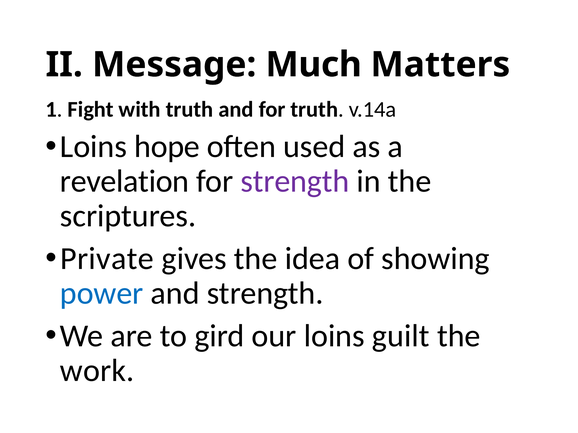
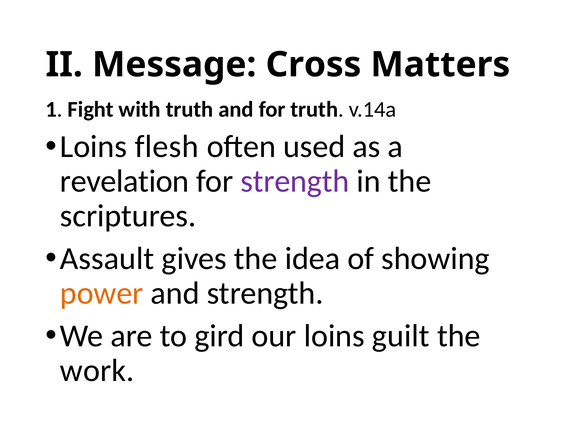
Much: Much -> Cross (313, 65)
hope: hope -> flesh (167, 147)
Private: Private -> Assault (107, 259)
power colour: blue -> orange (102, 294)
